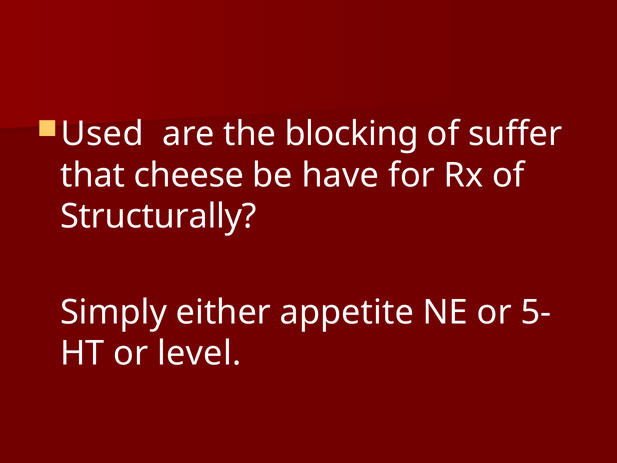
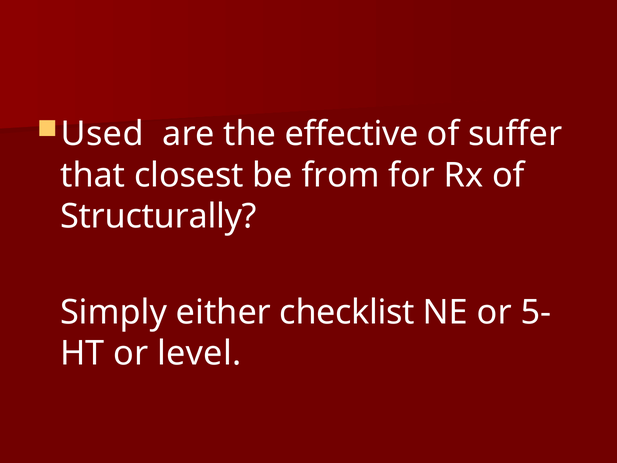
blocking: blocking -> effective (352, 134)
cheese: cheese -> closest (189, 175)
have: have -> from (341, 175)
appetite: appetite -> checklist (347, 312)
